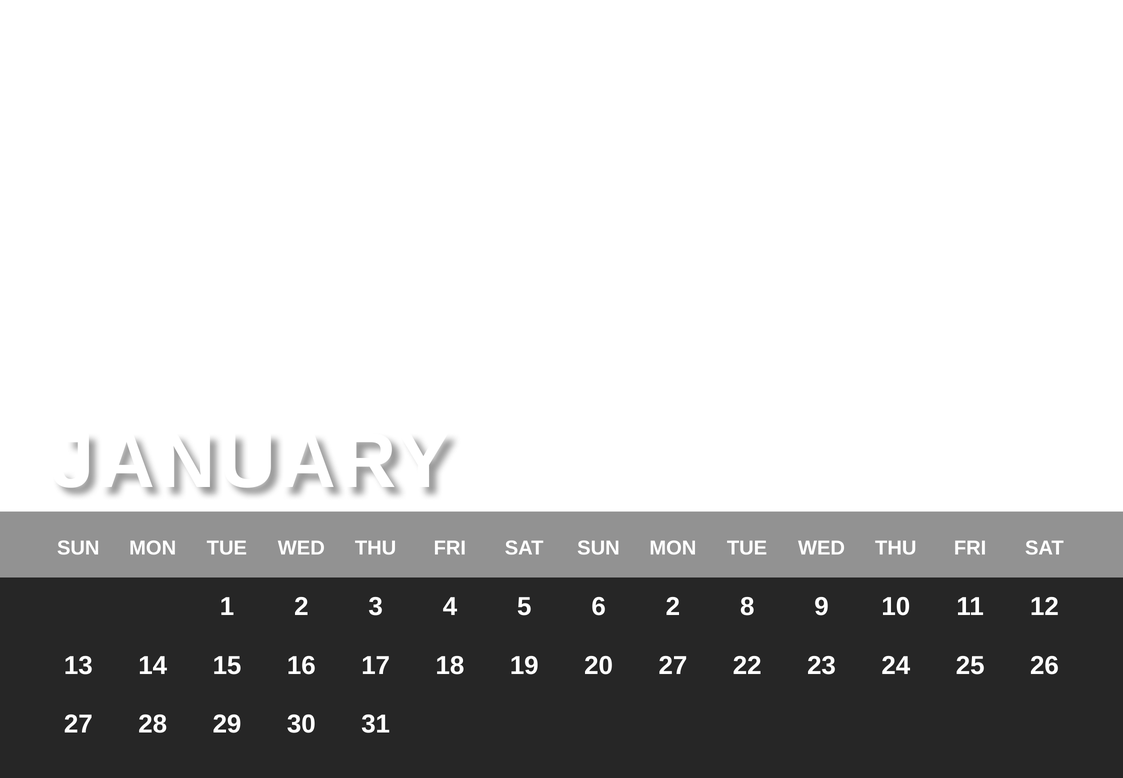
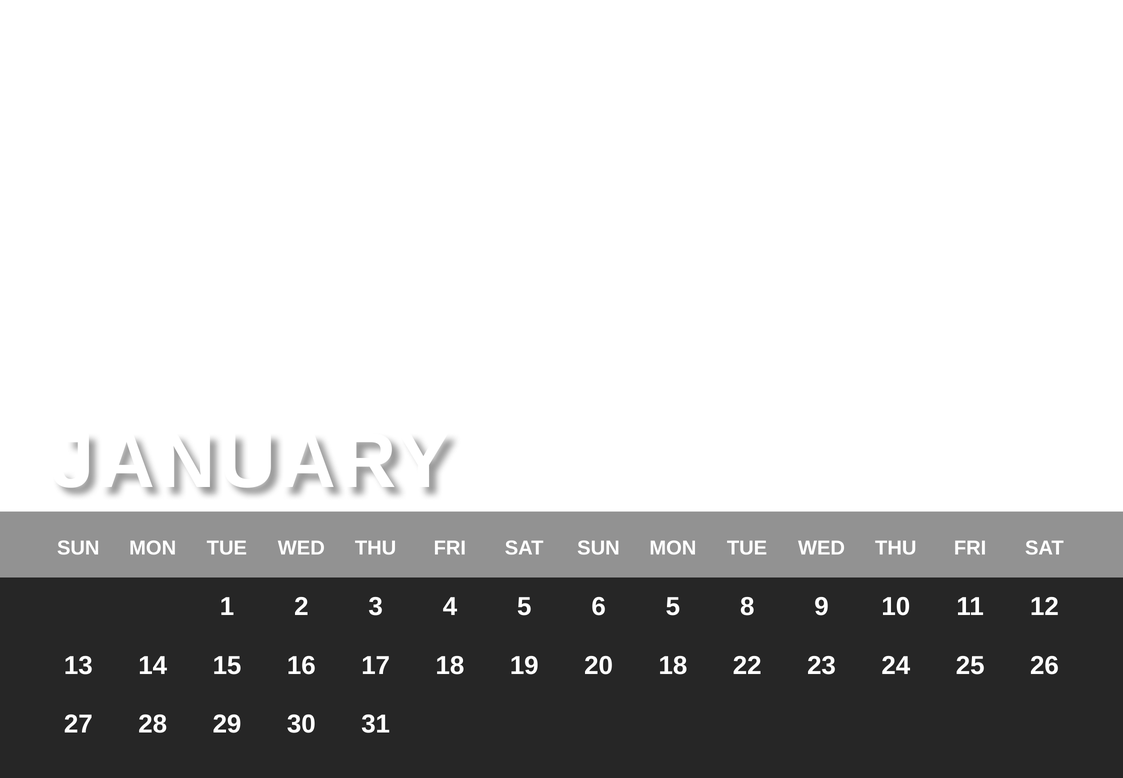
6 2: 2 -> 5 (673, 607)
20 27: 27 -> 18 (673, 665)
